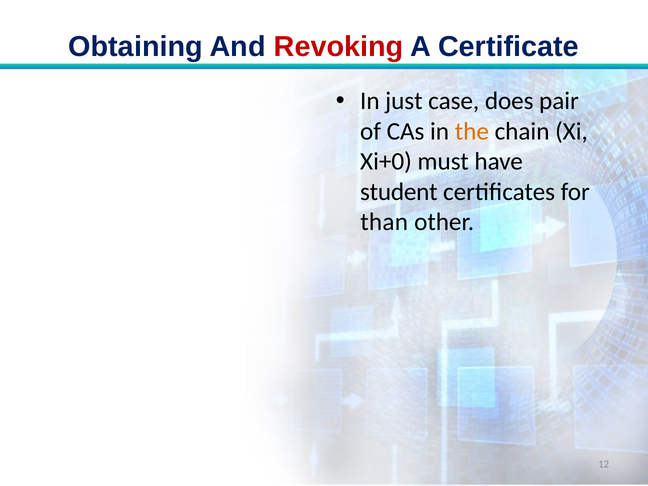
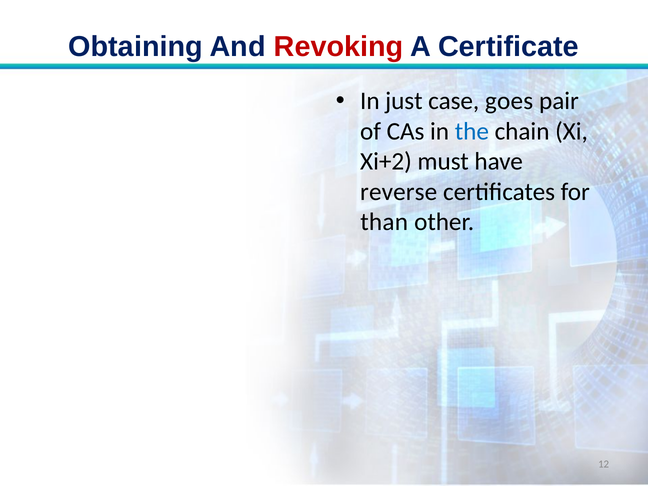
does: does -> goes (509, 101)
the colour: orange -> blue (472, 131)
Xi+0: Xi+0 -> Xi+2 (386, 162)
student: student -> reverse (399, 192)
